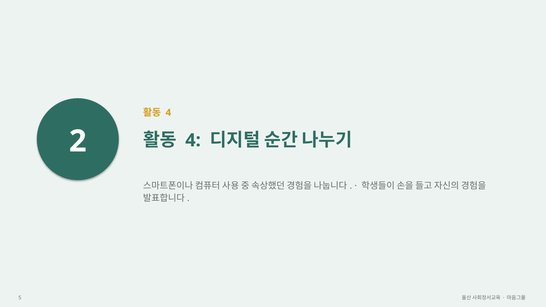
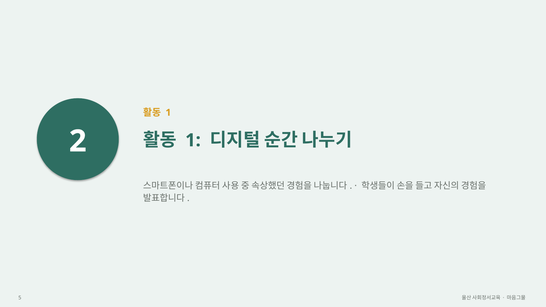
4: 4 -> 1 (168, 113)
4: 4 -> 1 (193, 140)
